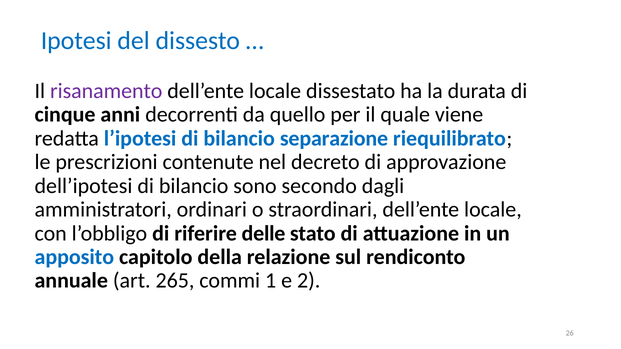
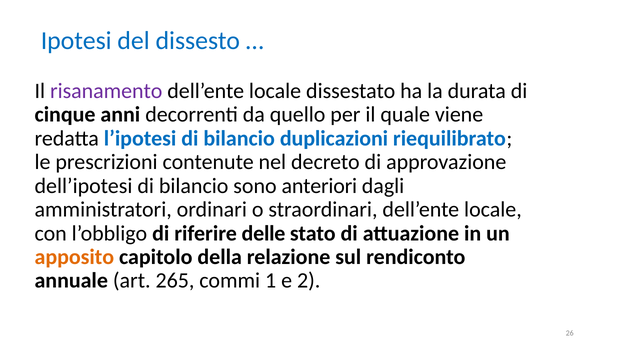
separazione: separazione -> duplicazioni (334, 139)
secondo: secondo -> anteriori (319, 186)
apposito colour: blue -> orange (74, 257)
